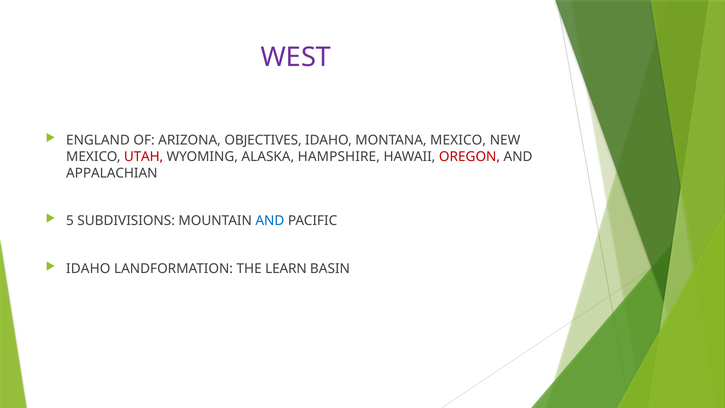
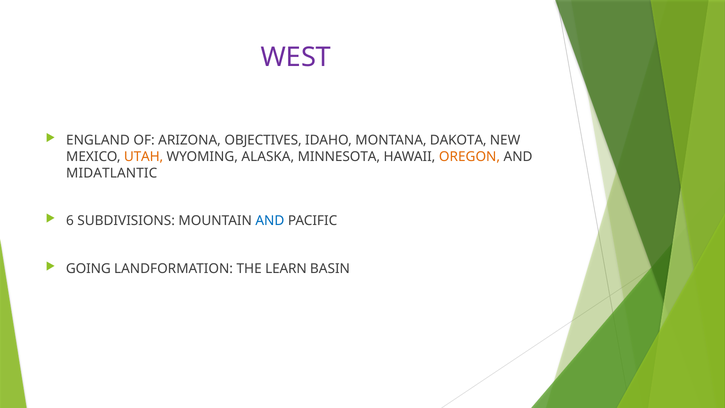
MONTANA MEXICO: MEXICO -> DAKOTA (458, 140)
UTAH colour: red -> orange (144, 157)
HAMPSHIRE: HAMPSHIRE -> MINNESOTA (339, 157)
OREGON colour: red -> orange (470, 157)
APPALACHIAN: APPALACHIAN -> MIDATLANTIC (112, 173)
5: 5 -> 6 (70, 221)
IDAHO: IDAHO -> GOING (88, 268)
